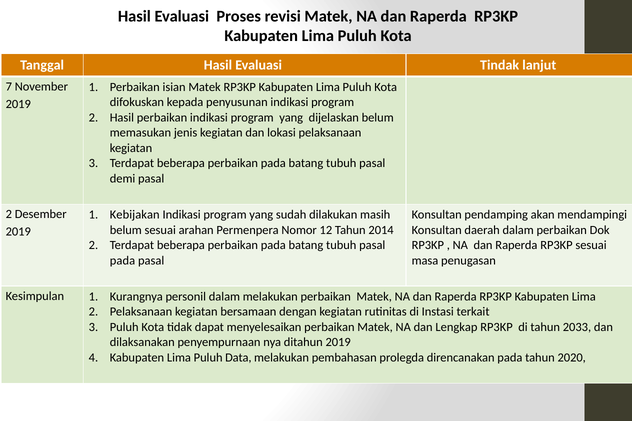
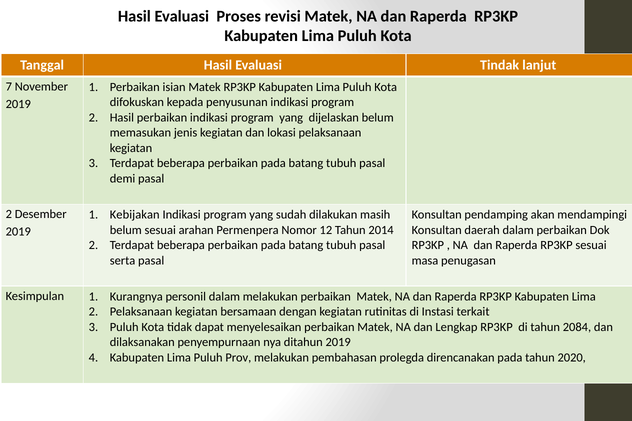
pada: pada -> serta (123, 261)
2033: 2033 -> 2084 (577, 327)
Data: Data -> Prov (238, 358)
